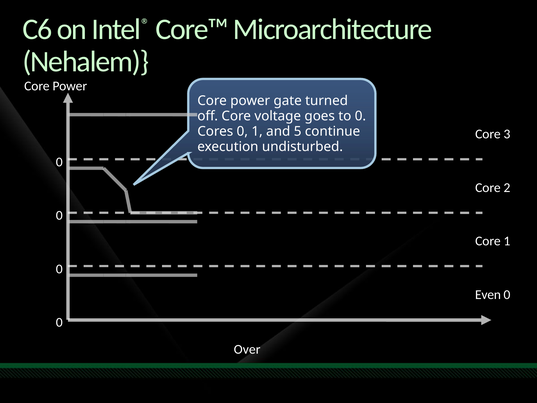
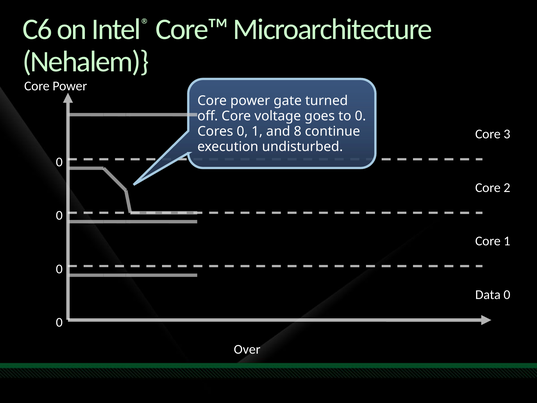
5: 5 -> 8 (298, 131)
Even: Even -> Data (488, 295)
